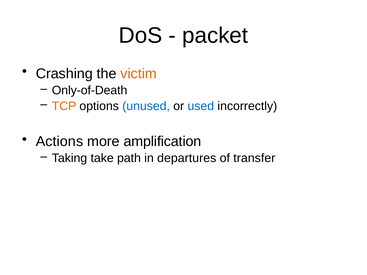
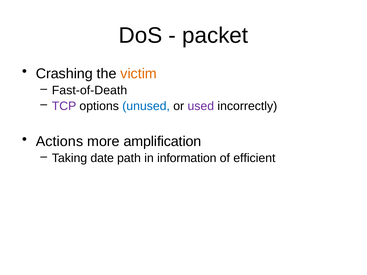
Only-of-Death: Only-of-Death -> Fast-of-Death (90, 90)
TCP colour: orange -> purple (64, 106)
used colour: blue -> purple (201, 106)
take: take -> date (102, 158)
departures: departures -> information (187, 158)
transfer: transfer -> efficient (254, 158)
